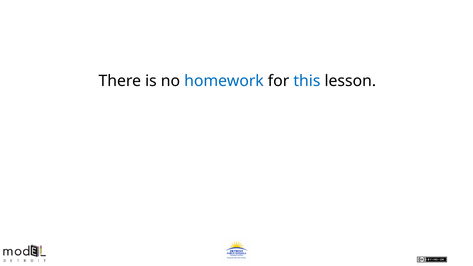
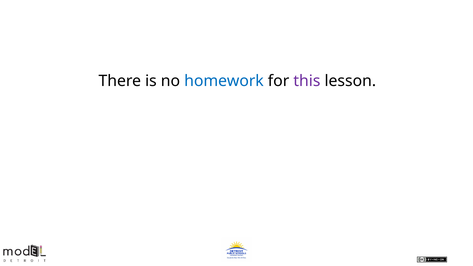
this colour: blue -> purple (307, 81)
